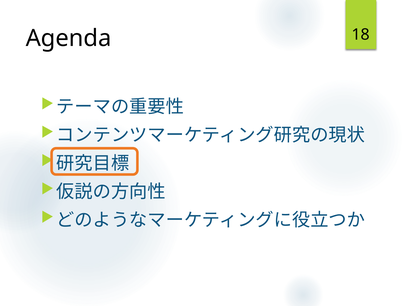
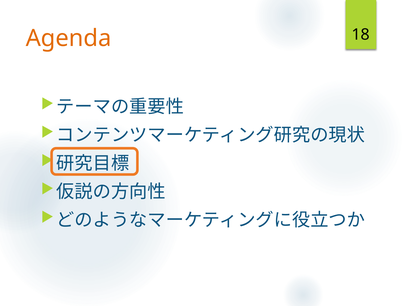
Agenda colour: black -> orange (69, 38)
